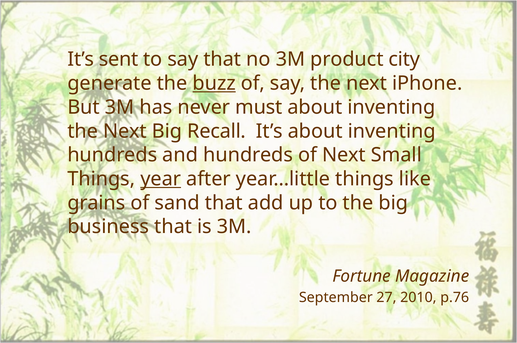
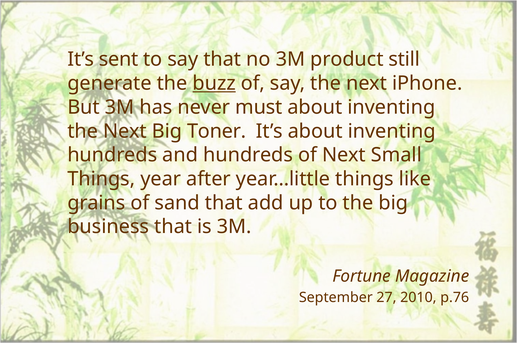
city: city -> still (404, 59)
Recall: Recall -> Toner (217, 131)
year underline: present -> none (161, 179)
